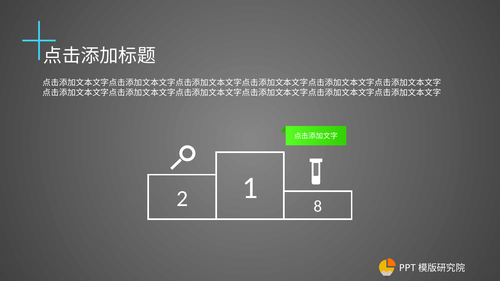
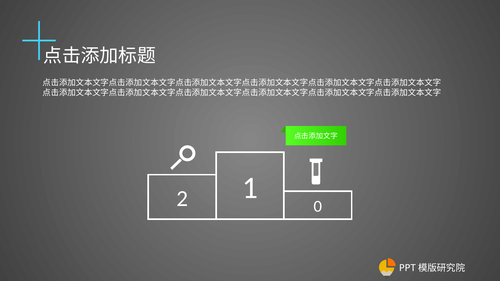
8: 8 -> 0 (318, 207)
